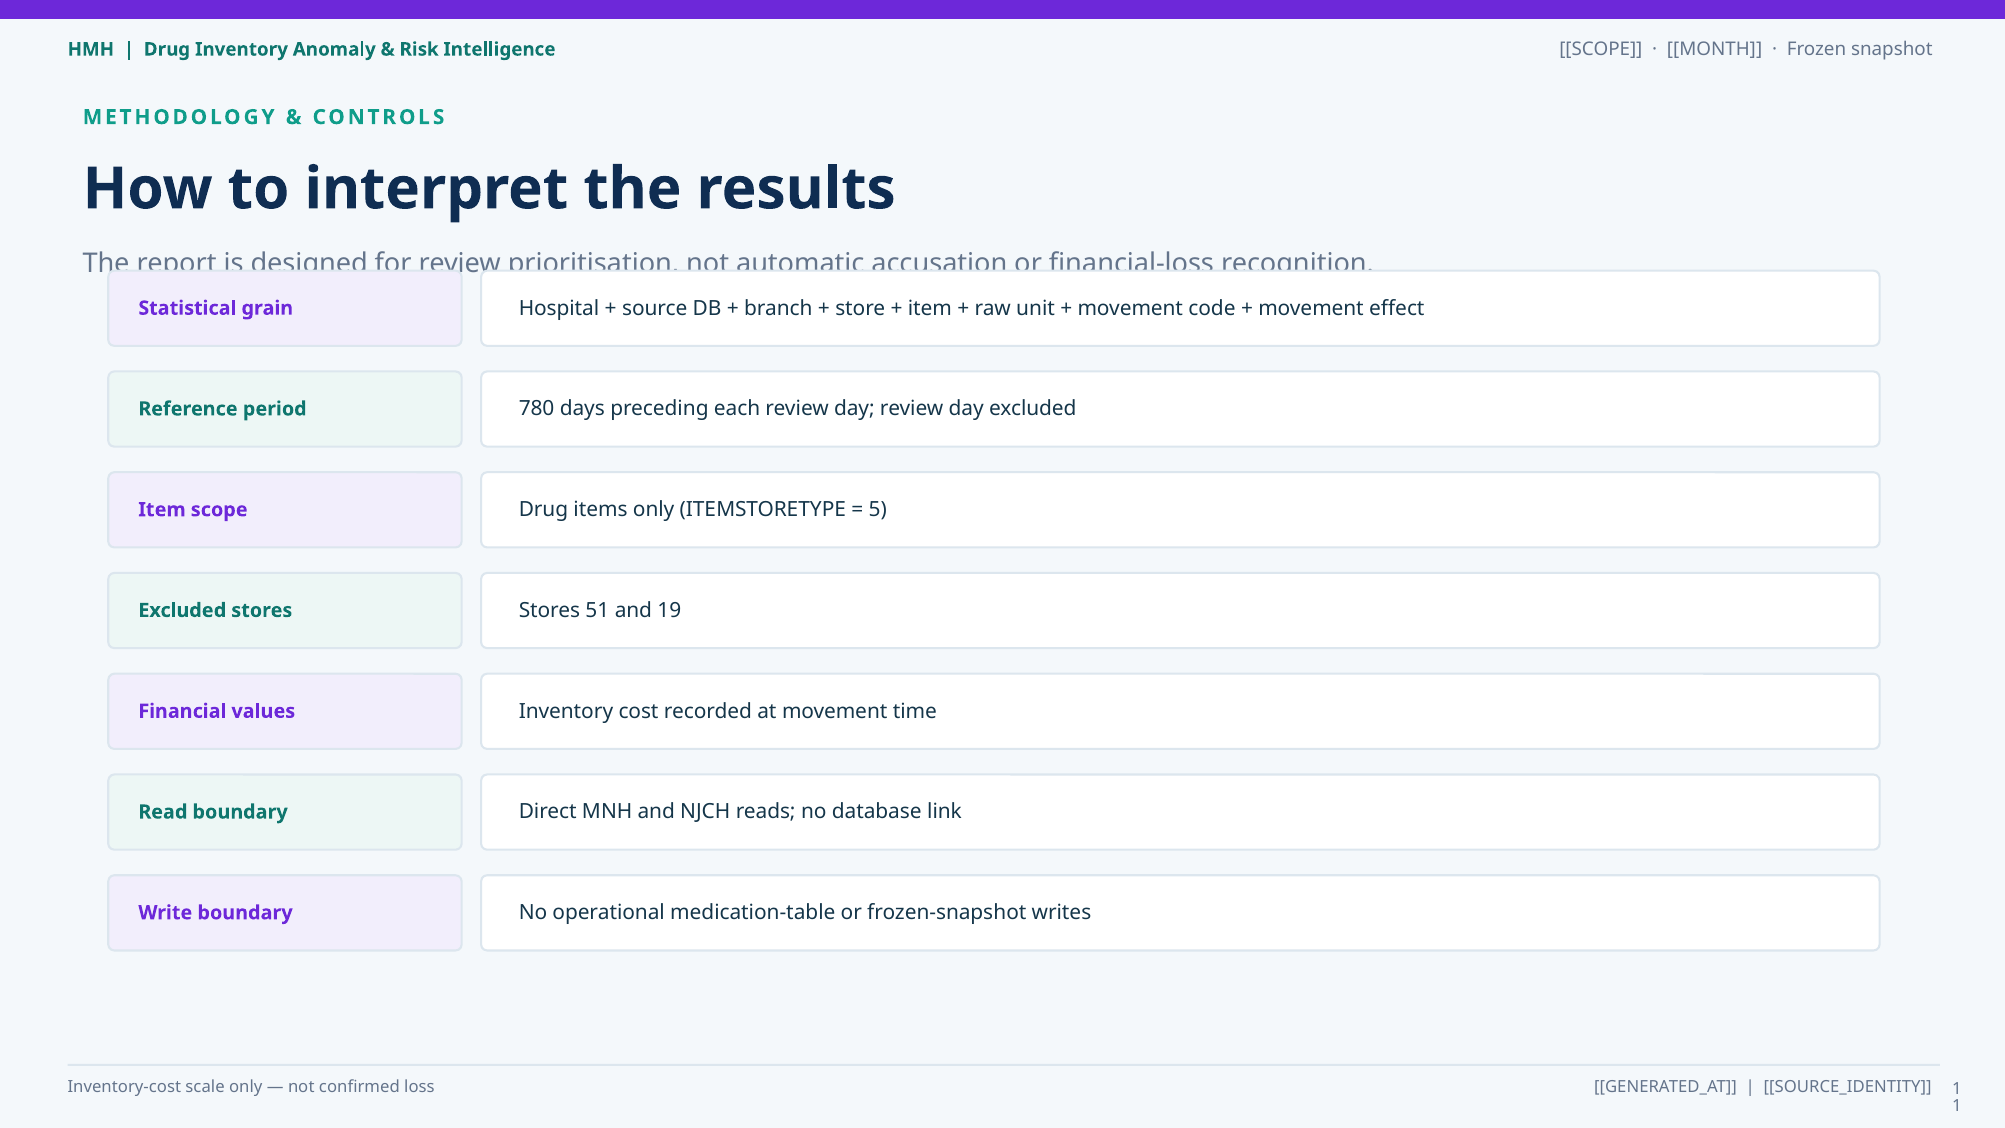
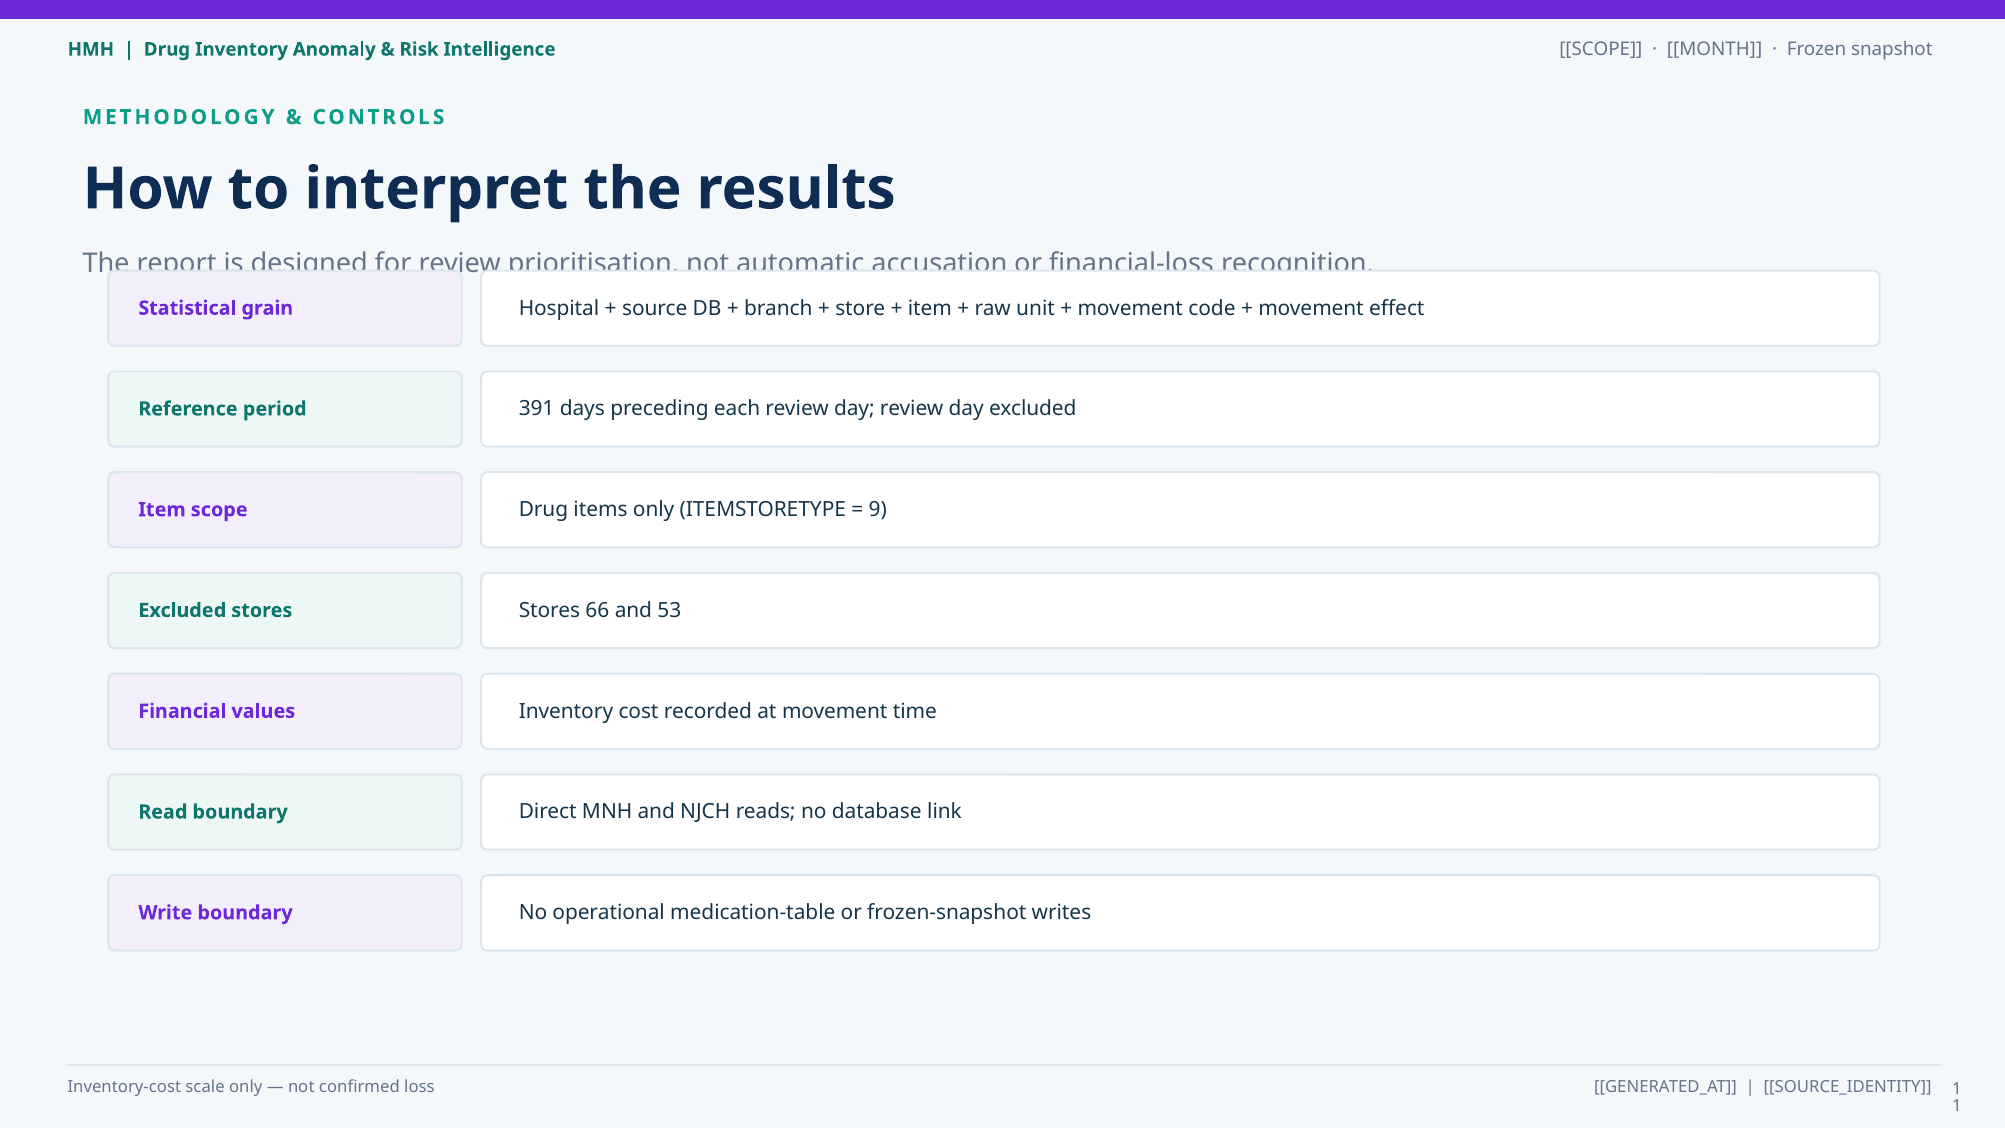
780: 780 -> 391 (537, 409)
5: 5 -> 9 (878, 510)
51: 51 -> 66 (597, 610)
19: 19 -> 53 (669, 610)
